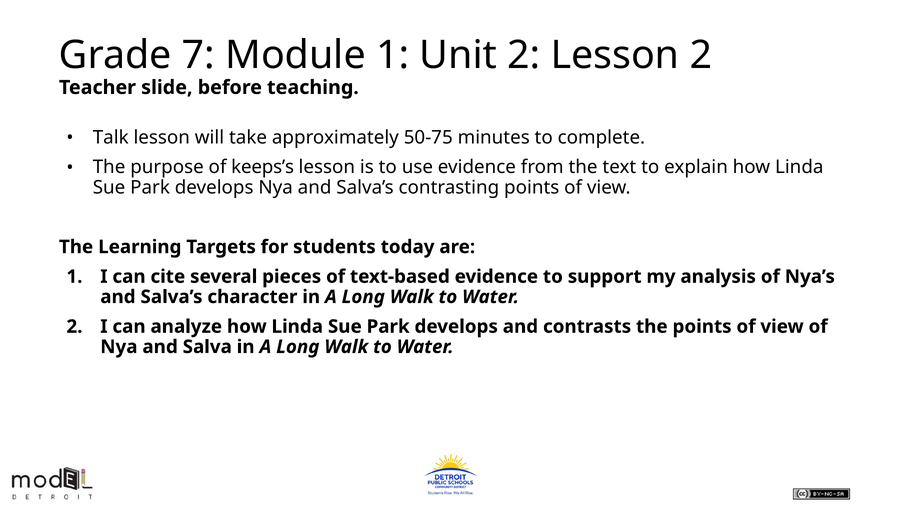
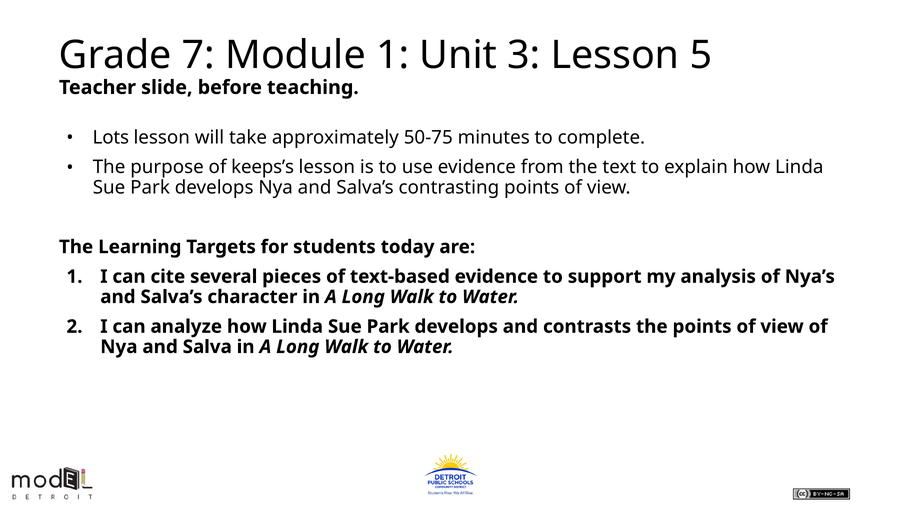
Unit 2: 2 -> 3 (524, 55)
Lesson 2: 2 -> 5 (701, 55)
Talk: Talk -> Lots (111, 138)
